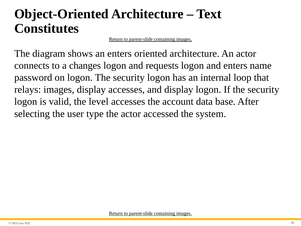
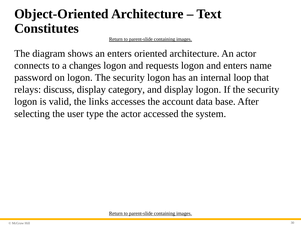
relays images: images -> discuss (59, 89)
display accesses: accesses -> category (127, 89)
level: level -> links (99, 102)
